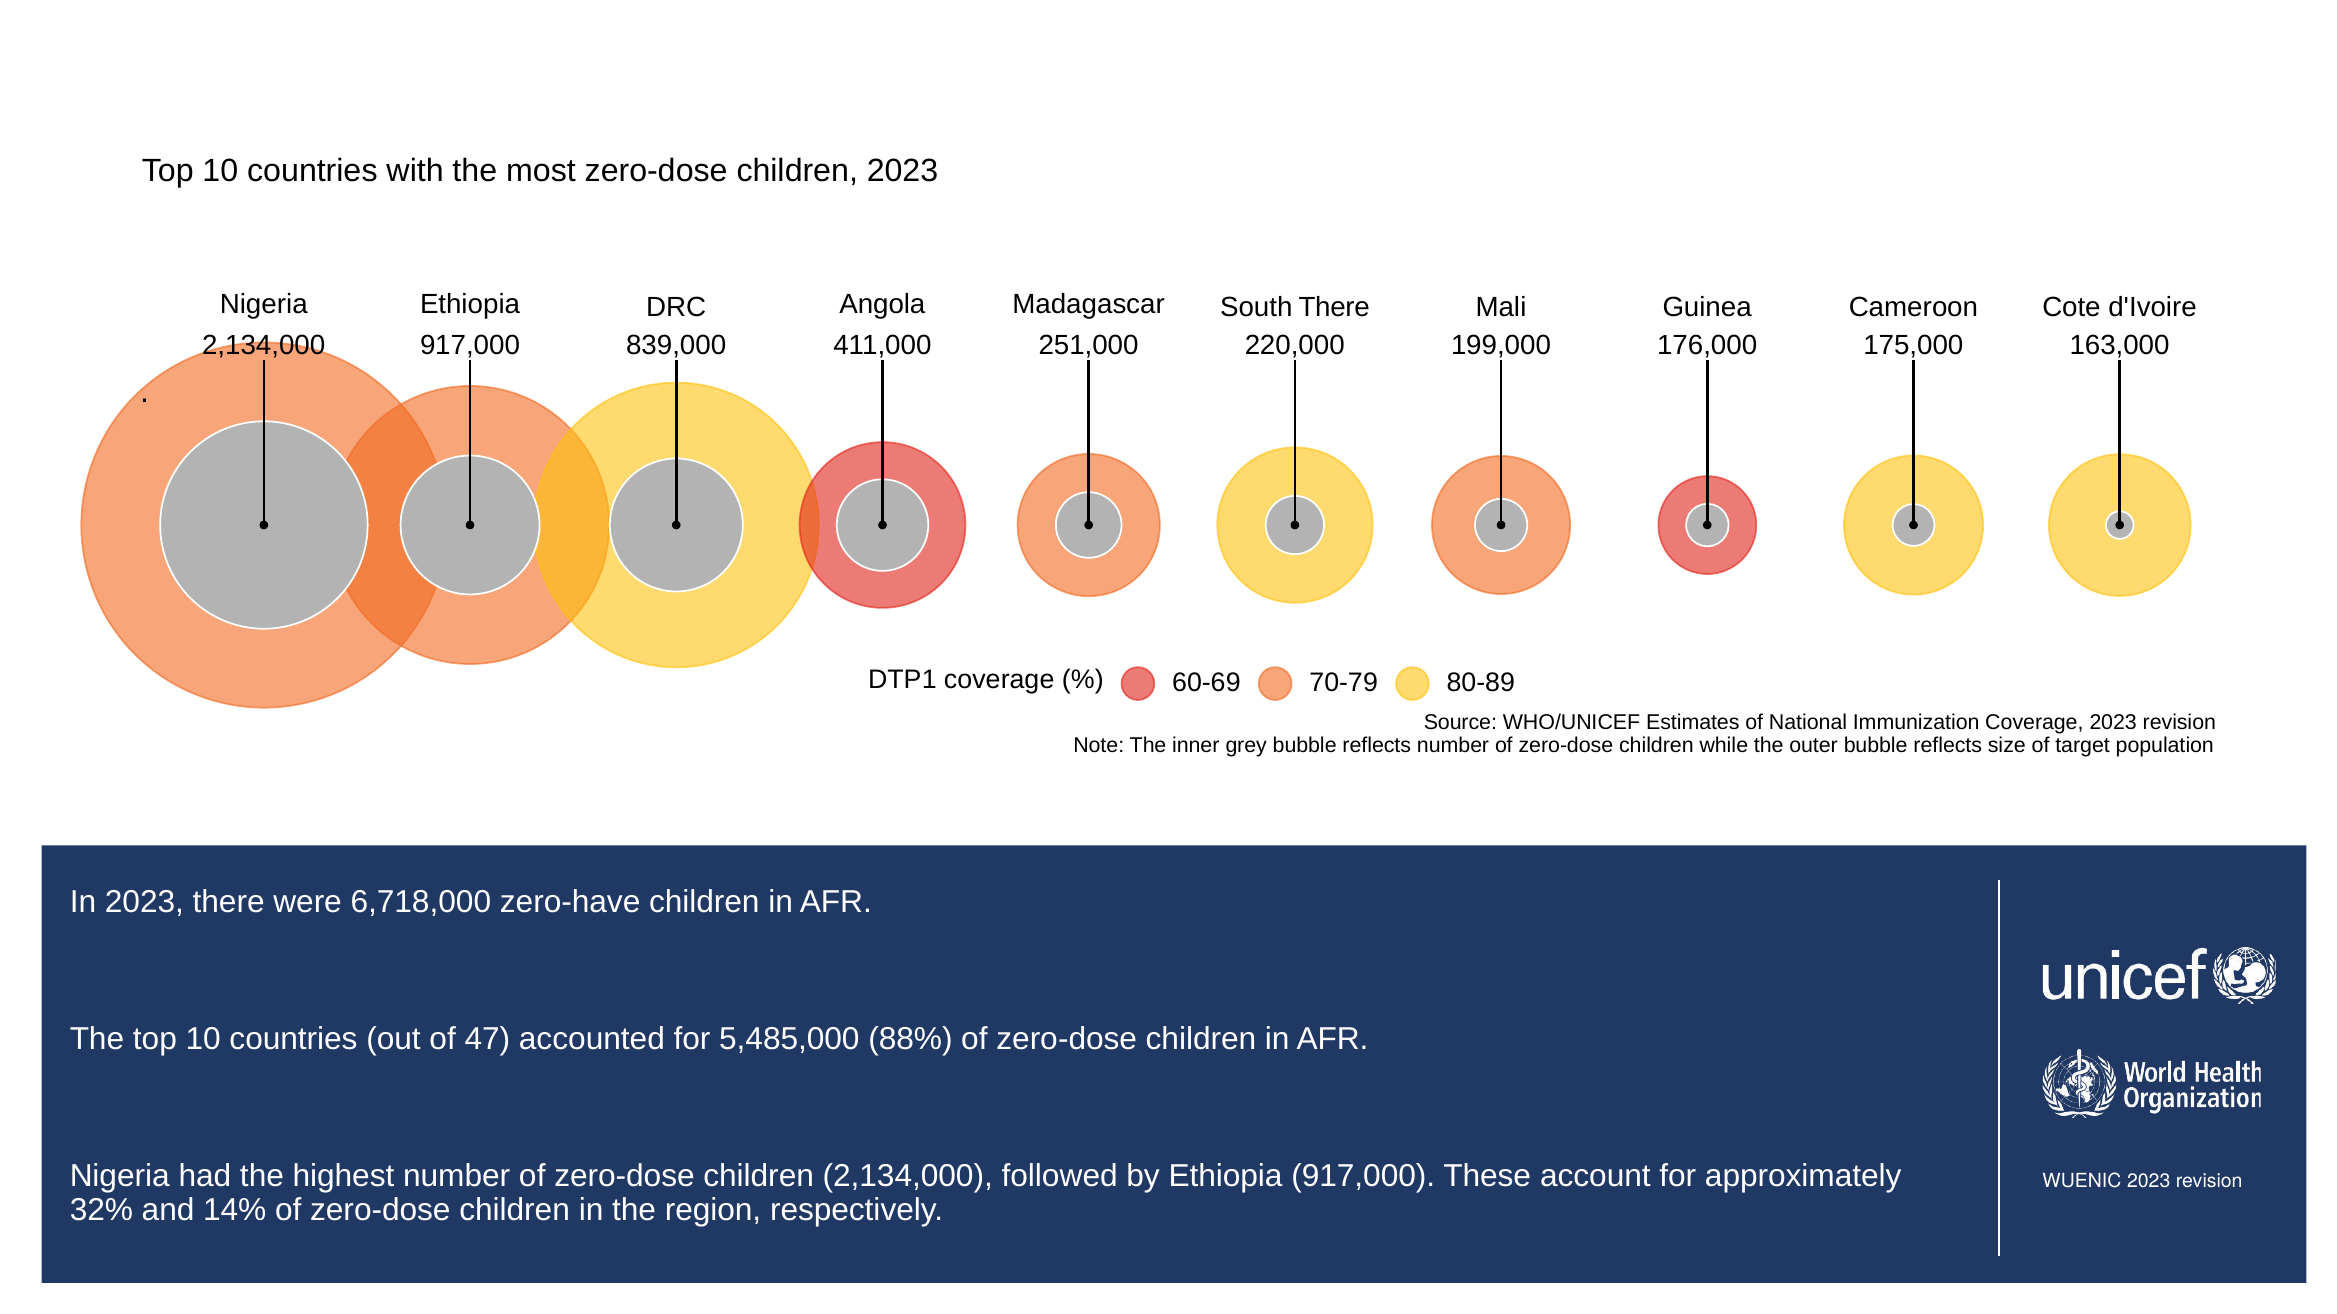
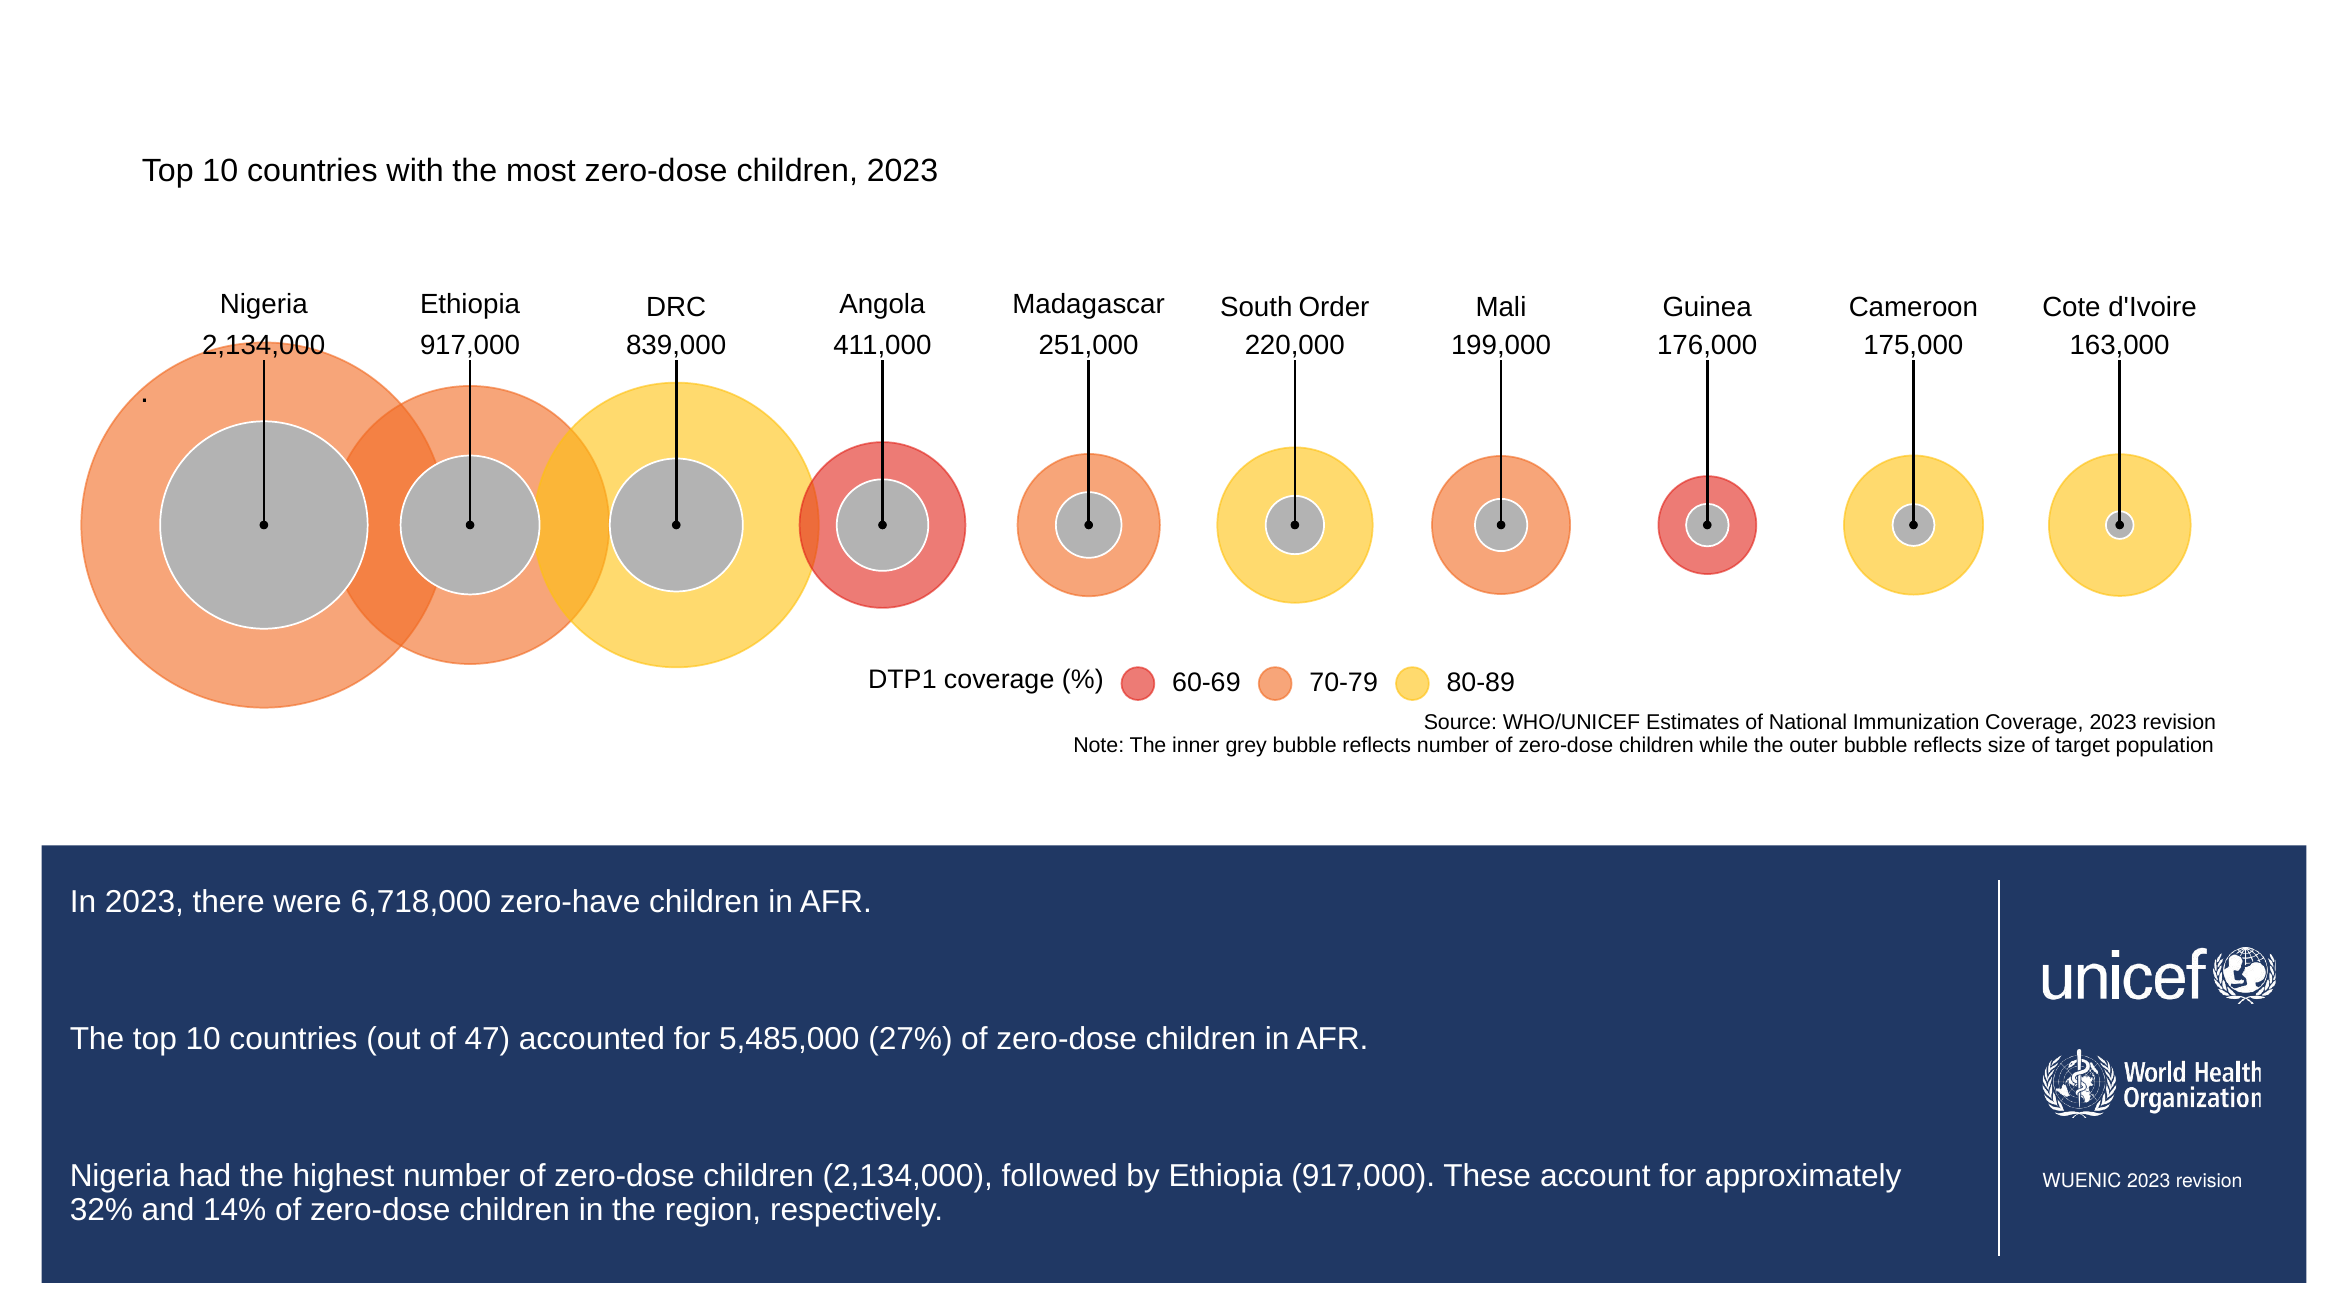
South There: There -> Order (1334, 307)
88%: 88% -> 27% (910, 1039)
